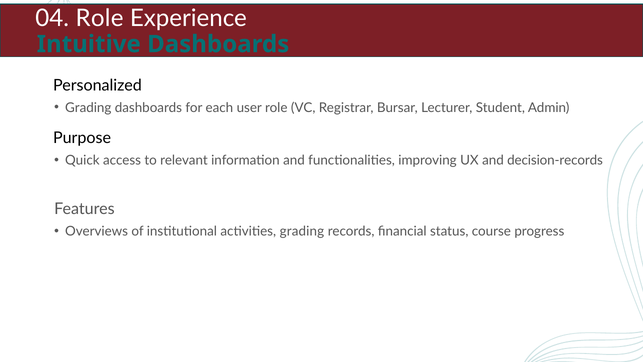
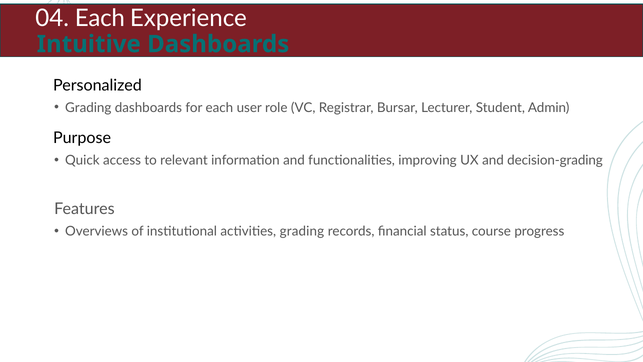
04 Role: Role -> Each (100, 19)
decision-records: decision-records -> decision-grading (555, 160)
